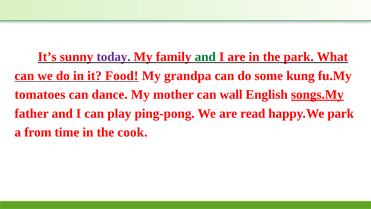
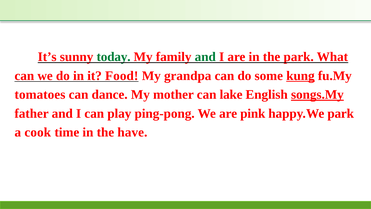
today colour: purple -> green (114, 57)
kung underline: none -> present (300, 76)
wall: wall -> lake (231, 94)
read: read -> pink (253, 113)
from: from -> cook (38, 132)
cook: cook -> have (132, 132)
